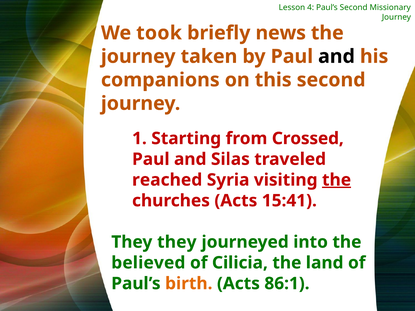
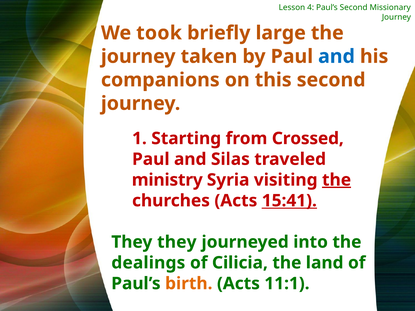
news: news -> large (281, 33)
and colour: black -> blue (336, 56)
reached: reached -> ministry (167, 180)
15:41 underline: none -> present (289, 201)
believed: believed -> dealings (148, 263)
86:1: 86:1 -> 11:1 (287, 284)
